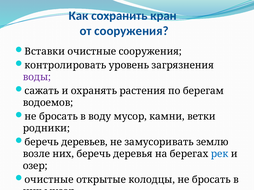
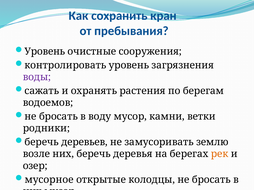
от сооружения: сооружения -> пребывания (131, 31)
Вставки: Вставки -> Уровень (45, 52)
рек colour: blue -> orange (220, 154)
очистные: очистные -> мусорное (49, 180)
